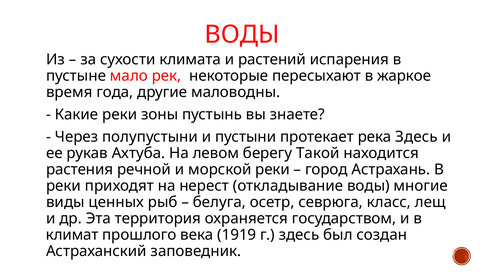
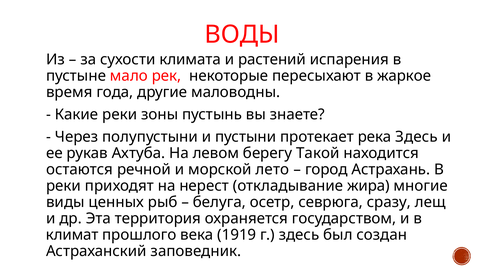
растения: растения -> остаются (80, 170)
морской реки: реки -> лето (272, 170)
откладывание воды: воды -> жира (368, 186)
класс: класс -> сразу (389, 202)
